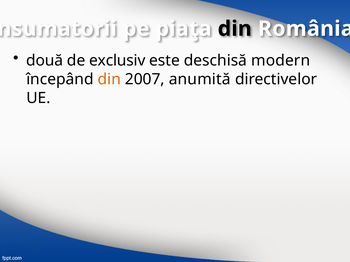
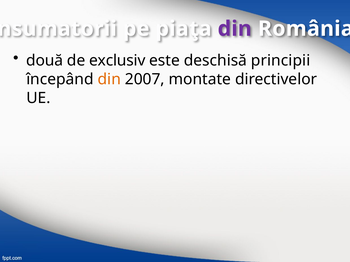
din colour: black -> purple (235, 29)
modern: modern -> principii (281, 61)
anumită: anumită -> montate (200, 79)
